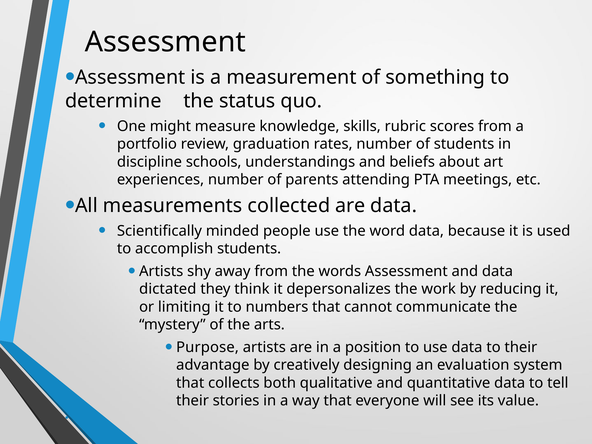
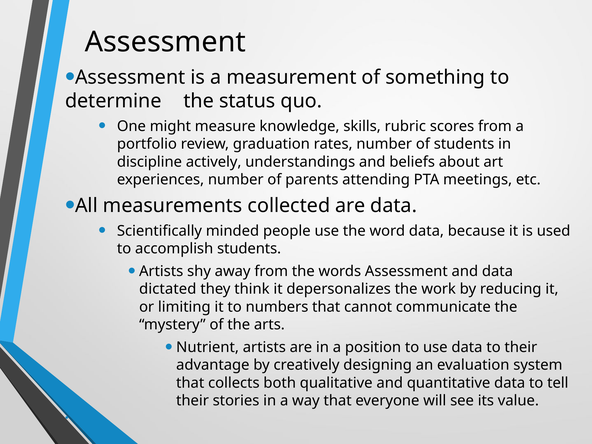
schools: schools -> actively (214, 162)
Purpose: Purpose -> Nutrient (208, 347)
